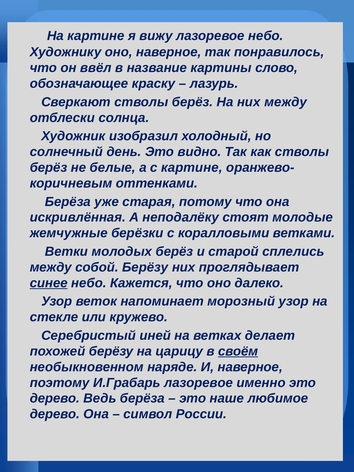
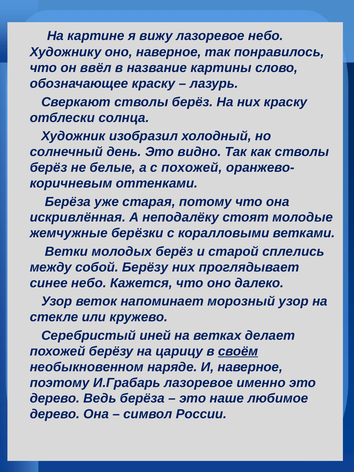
них между: между -> краску (286, 102)
с картине: картине -> похожей (192, 168)
синее underline: present -> none (49, 283)
